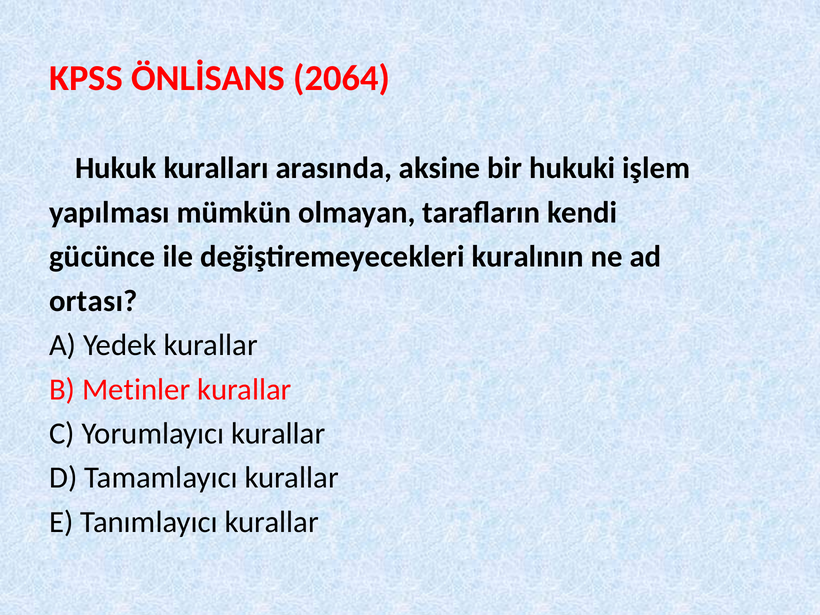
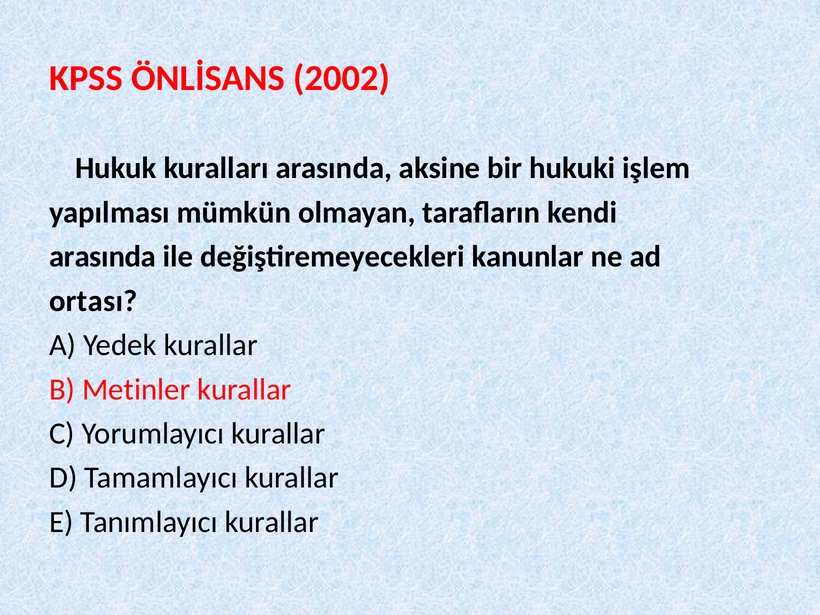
2064: 2064 -> 2002 (342, 78)
gücünce: gücünce -> arasında (103, 257)
kuralının: kuralının -> kanunlar (528, 257)
